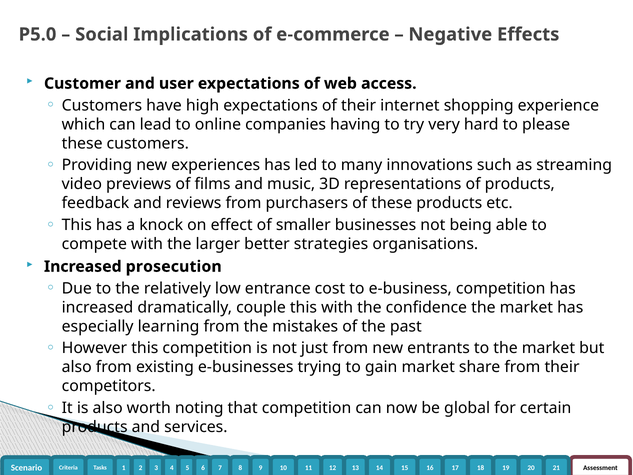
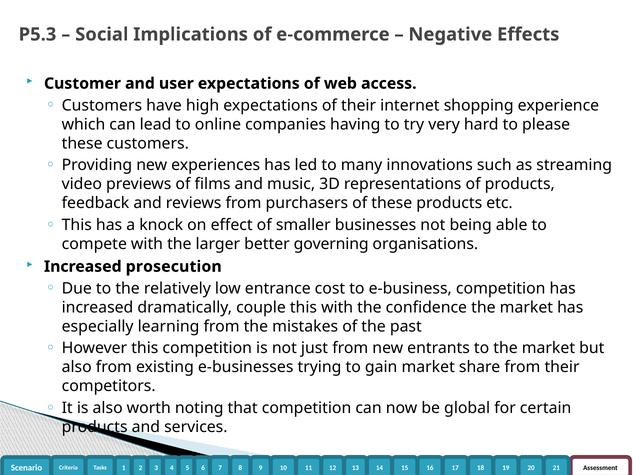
P5.0: P5.0 -> P5.3 (38, 34)
strategies: strategies -> governing (331, 244)
